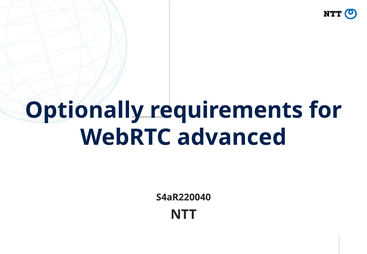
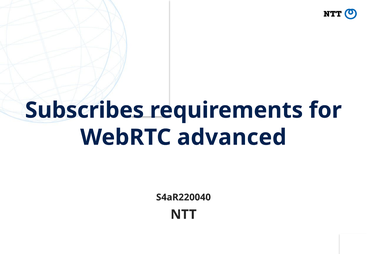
Optionally: Optionally -> Subscribes (85, 110)
